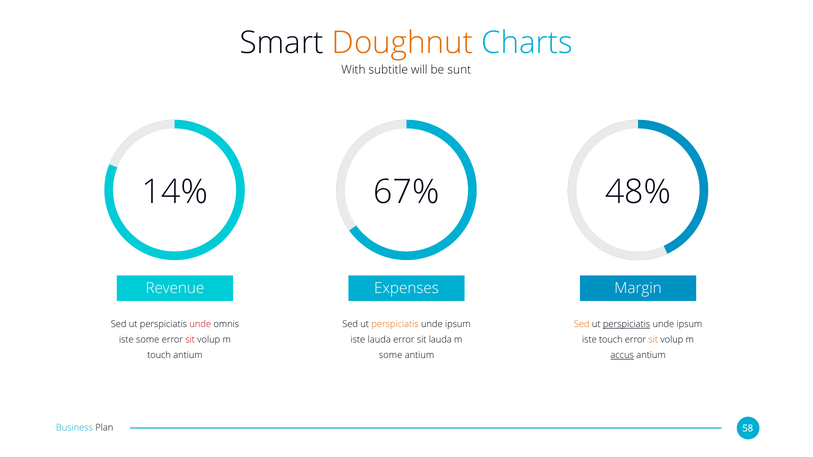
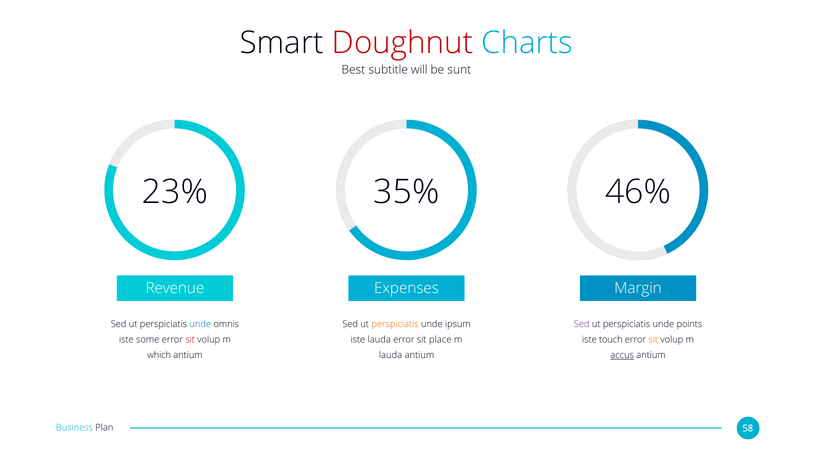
Doughnut colour: orange -> red (402, 43)
With: With -> Best (353, 70)
14%: 14% -> 23% (175, 192)
67%: 67% -> 35% (406, 192)
48%: 48% -> 46% (638, 192)
unde colour: red -> blue (200, 324)
Sed colour: orange -> purple (582, 324)
perspiciatis underline: present -> none (627, 324)
ipsum: ipsum -> points (689, 324)
sit lauda: lauda -> place (440, 340)
touch: touch -> which (159, 356)
some: some -> lauda (391, 356)
